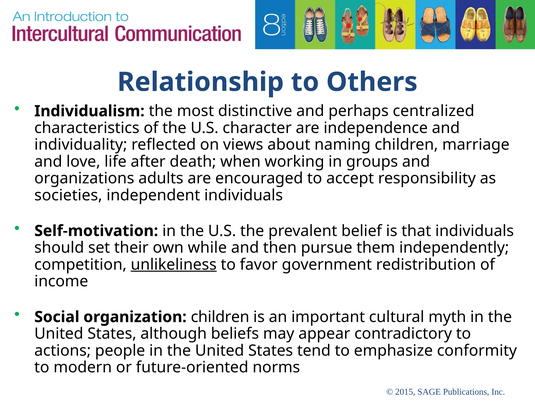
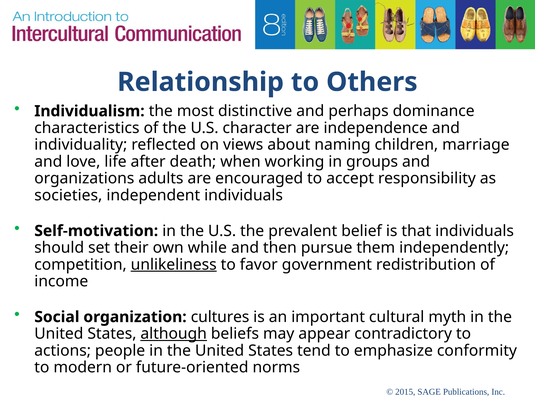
centralized: centralized -> dominance (434, 111)
organization children: children -> cultures (220, 317)
although underline: none -> present (174, 334)
